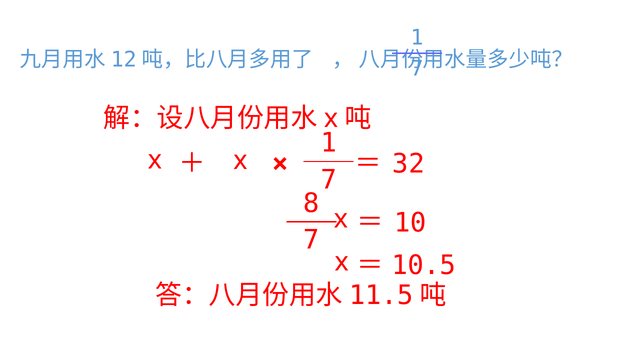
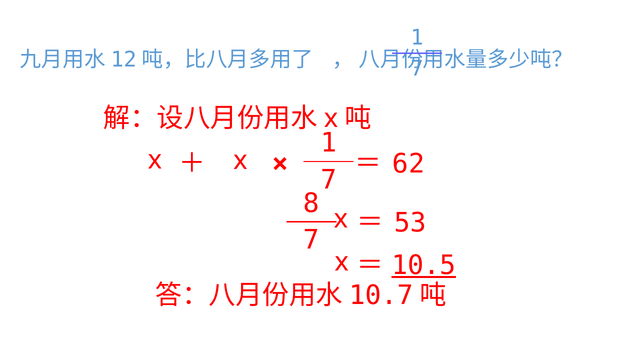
32: 32 -> 62 (409, 164)
10: 10 -> 53 (410, 223)
10.5 underline: none -> present (424, 265)
11.5: 11.5 -> 10.7 (381, 295)
